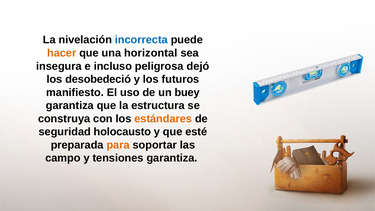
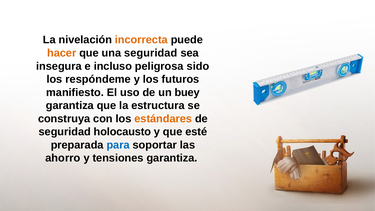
incorrecta colour: blue -> orange (141, 40)
una horizontal: horizontal -> seguridad (151, 53)
dejó: dejó -> sido (198, 66)
desobedeció: desobedeció -> respóndeme (98, 79)
para colour: orange -> blue (118, 145)
campo: campo -> ahorro (63, 158)
